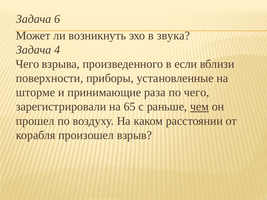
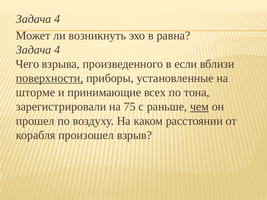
6: 6 -> 4 (57, 19)
звука: звука -> равна (173, 36)
поверхности underline: none -> present (50, 78)
раза: раза -> всех (155, 93)
по чего: чего -> тона (197, 93)
65: 65 -> 75 (130, 107)
